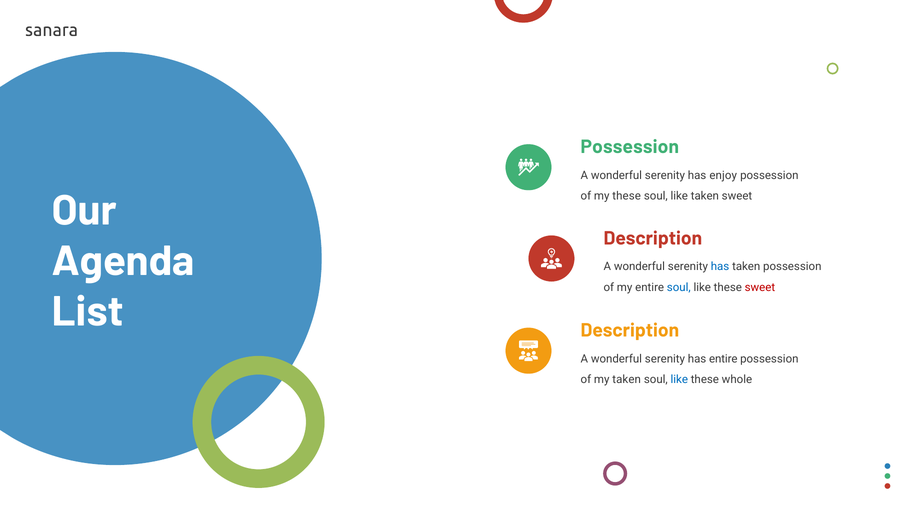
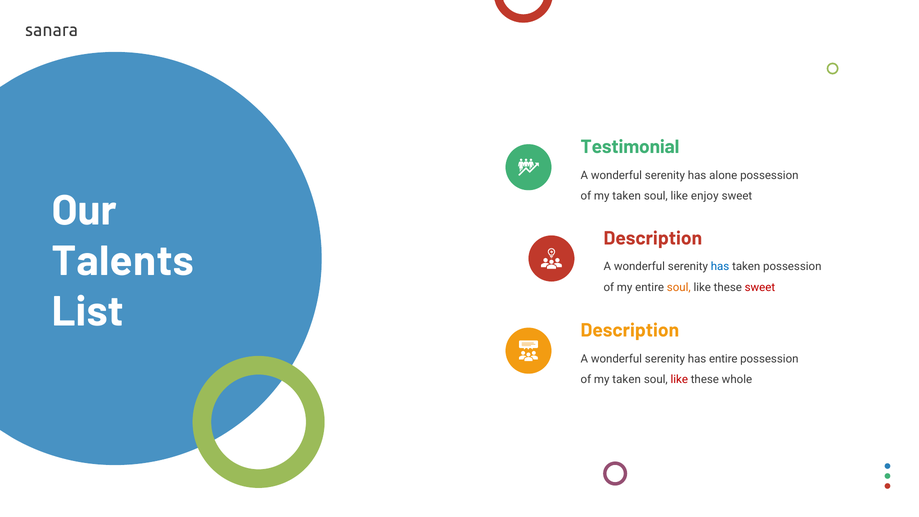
Possession: Possession -> Testimonial (630, 147)
enjoy: enjoy -> alone (723, 175)
these: these -> taken (627, 196)
like taken: taken -> enjoy (705, 196)
Agenda: Agenda -> Talents (123, 261)
soul colour: blue -> orange (679, 287)
like colour: blue -> red (679, 380)
